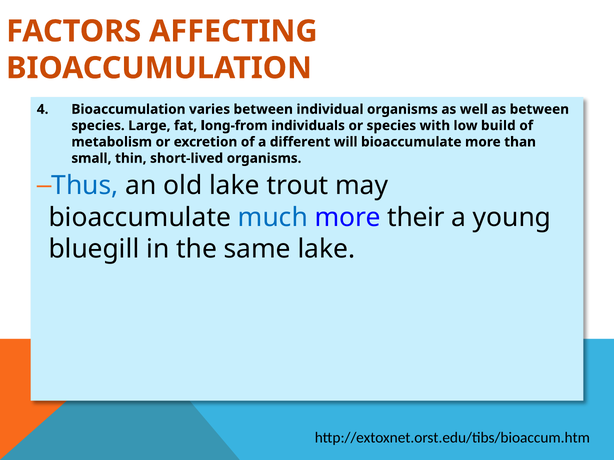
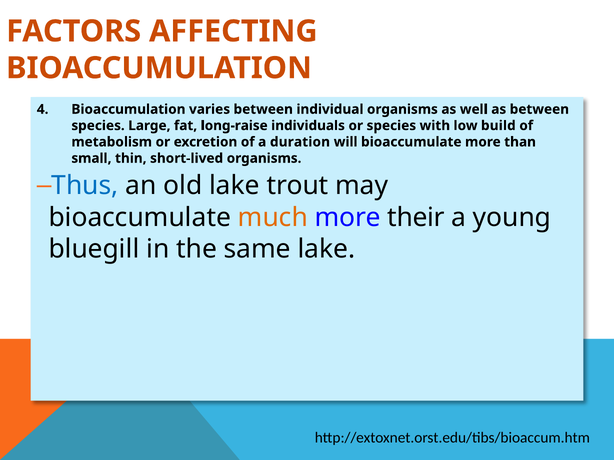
long-from: long-from -> long-raise (234, 126)
different: different -> duration (300, 142)
much colour: blue -> orange (273, 218)
